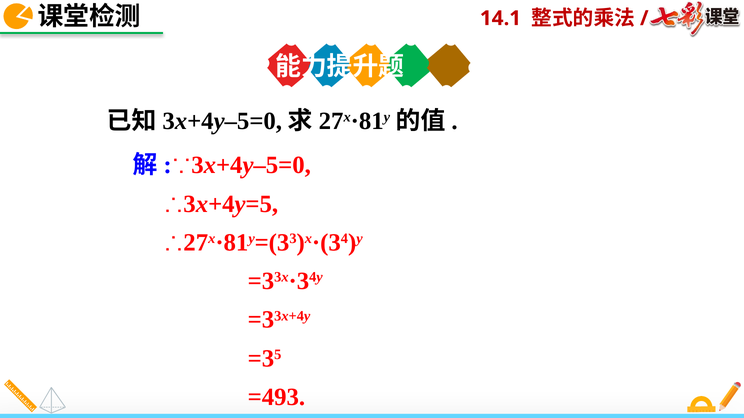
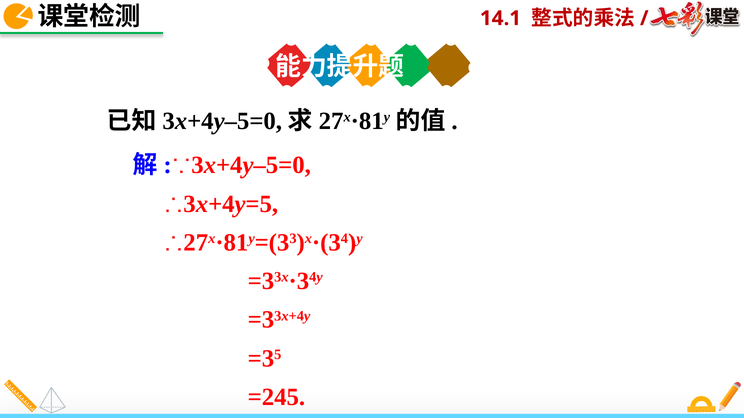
=493: =493 -> =245 (276, 397)
